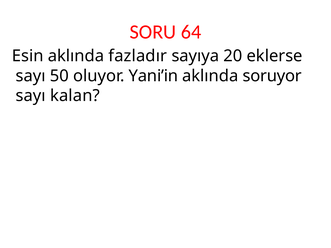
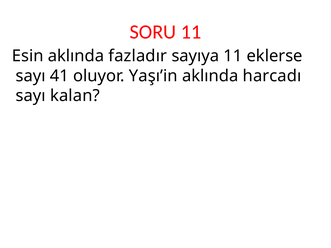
SORU 64: 64 -> 11 (191, 32)
sayıya 20: 20 -> 11 (233, 56)
50: 50 -> 41 (59, 76)
Yani’in: Yani’in -> Yaşı’in (153, 76)
soruyor: soruyor -> harcadı (272, 76)
